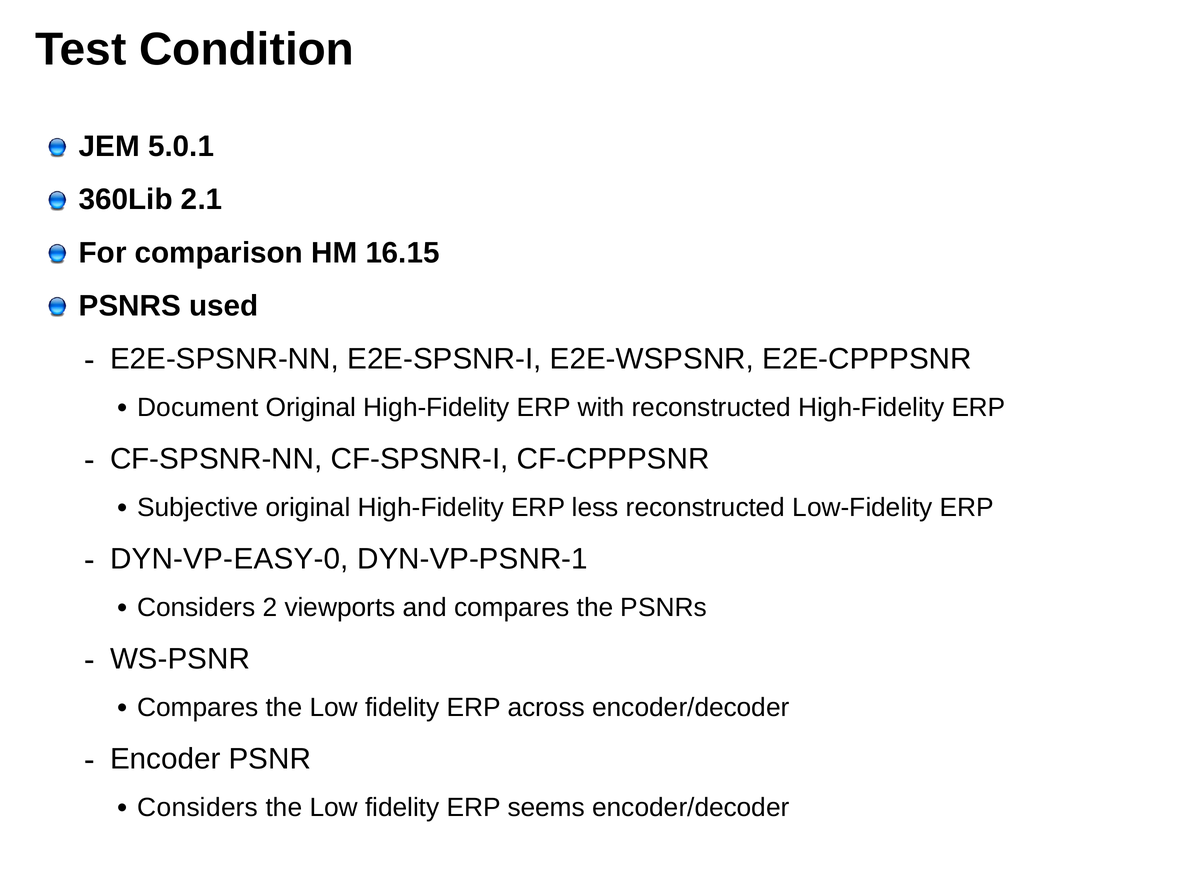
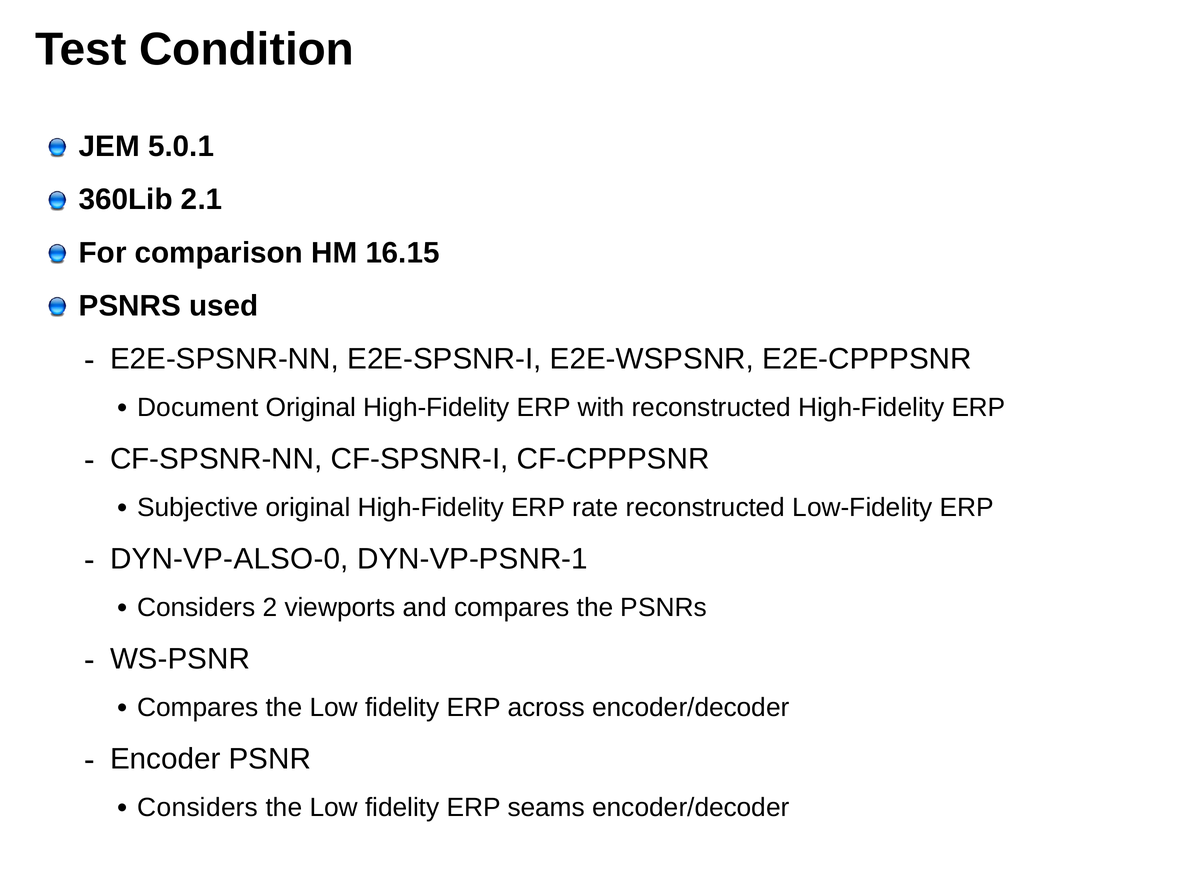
less: less -> rate (595, 508)
DYN-VP-EASY-0: DYN-VP-EASY-0 -> DYN-VP-ALSO-0 (229, 559)
seems: seems -> seams (546, 808)
